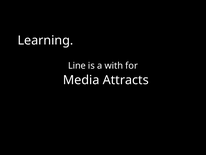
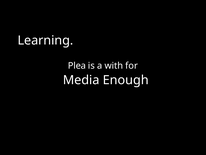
Line: Line -> Plea (77, 66)
Attracts: Attracts -> Enough (126, 80)
